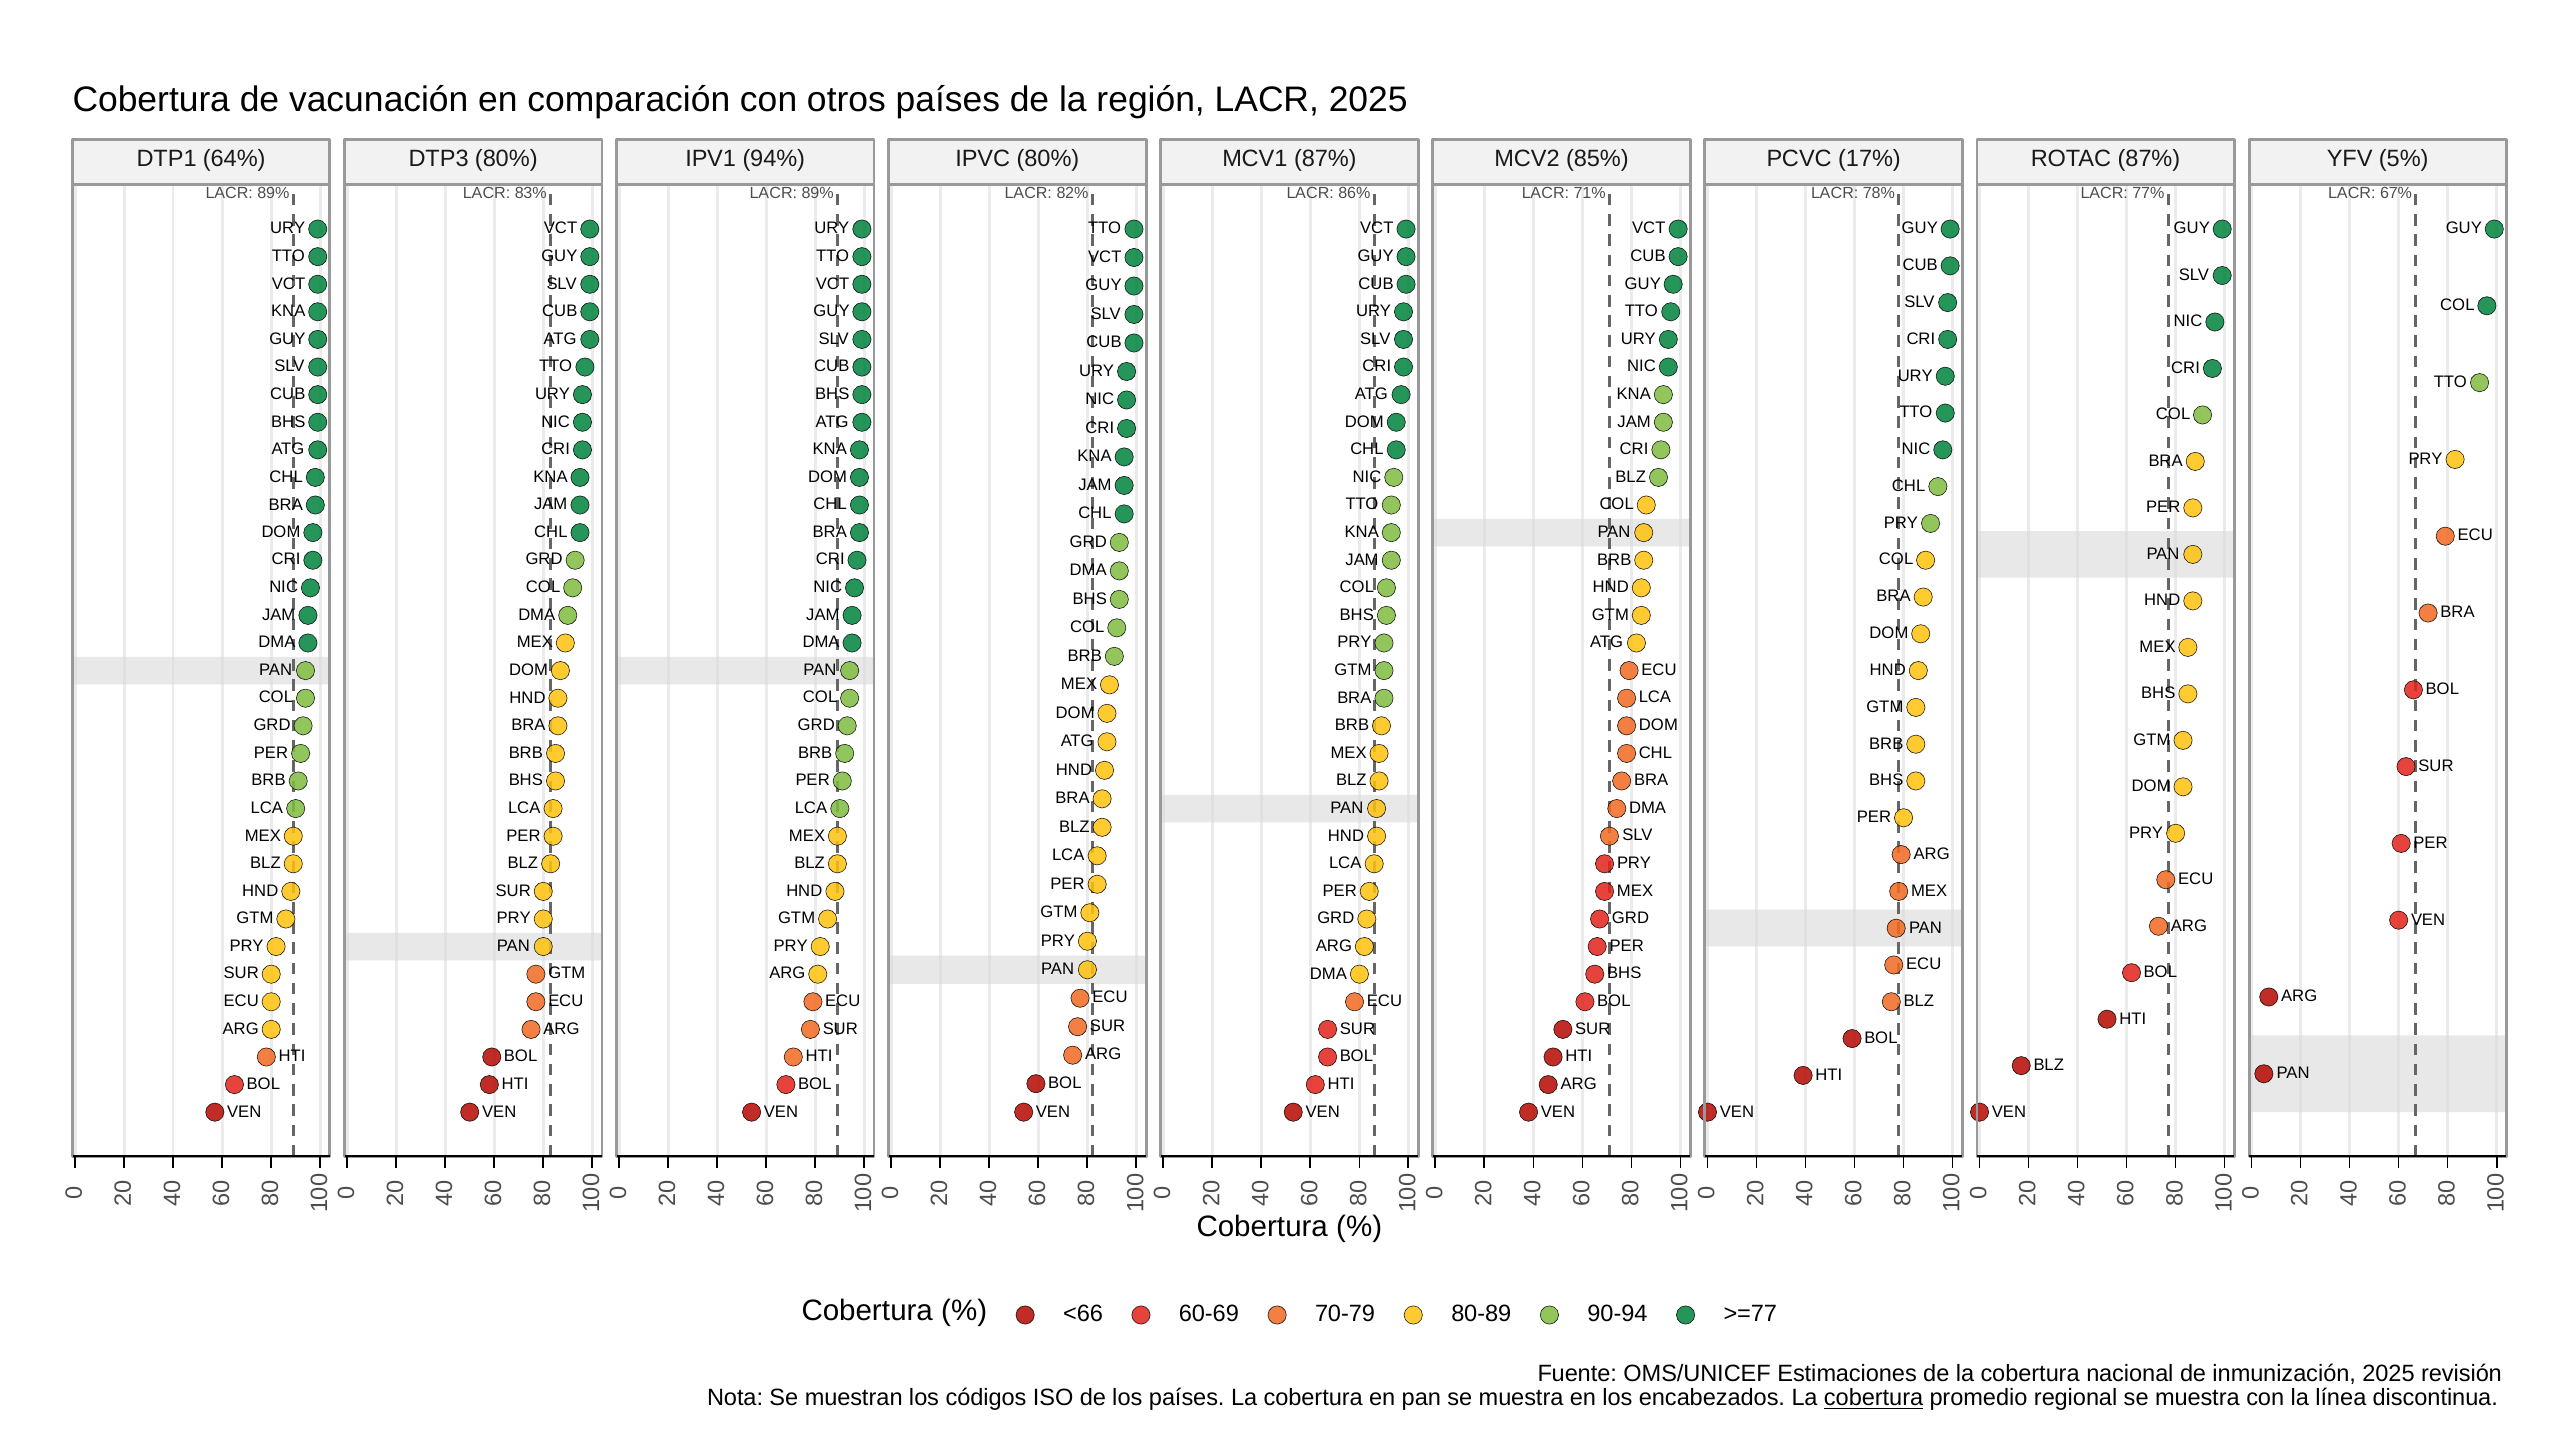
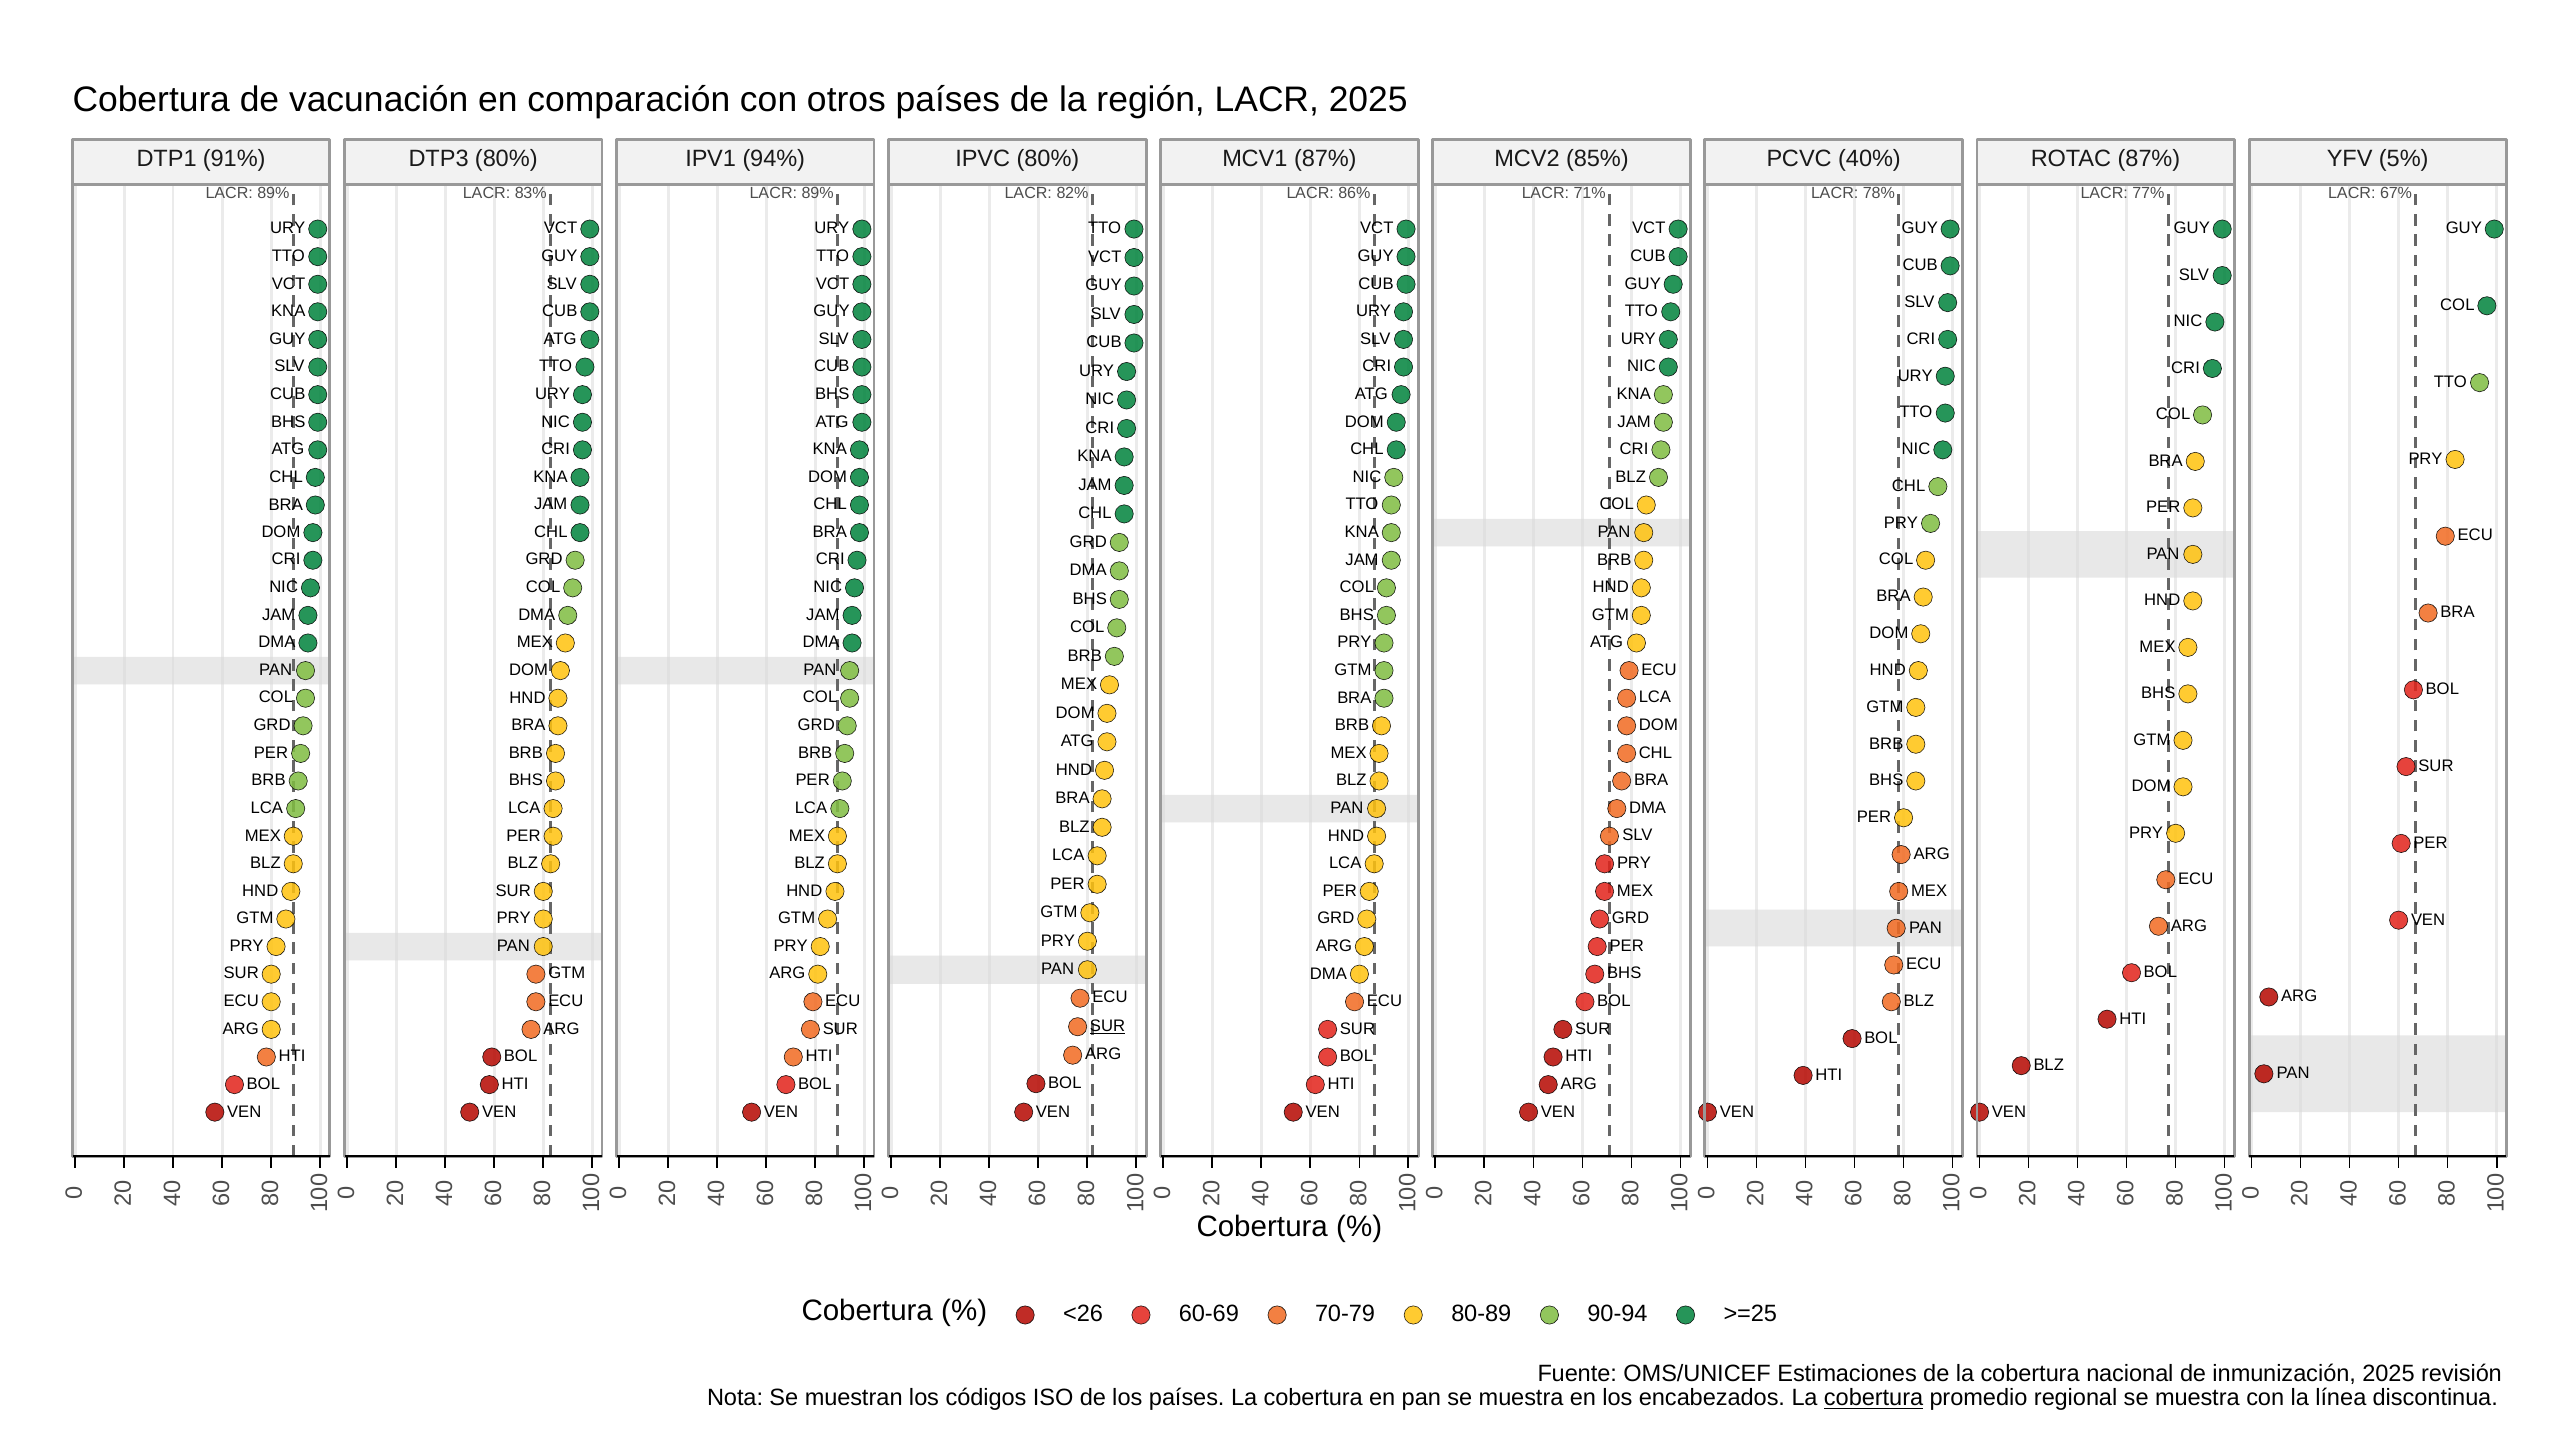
64%: 64% -> 91% (234, 159)
17%: 17% -> 40% (1869, 159)
SUR underline: none -> present (1107, 1026)
<66: <66 -> <26 (1083, 1314)
>=77: >=77 -> >=25 (1750, 1314)
